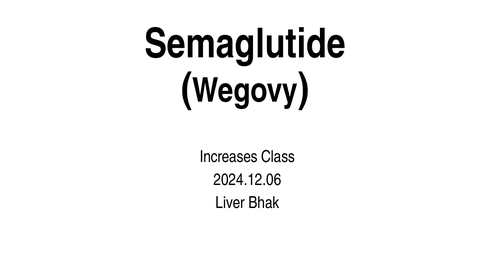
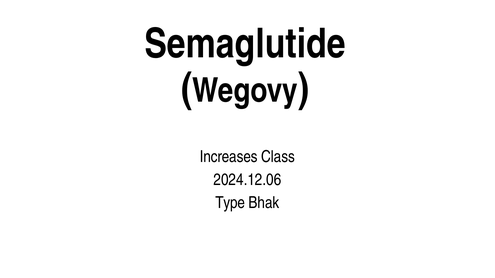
Liver: Liver -> Type (230, 203)
